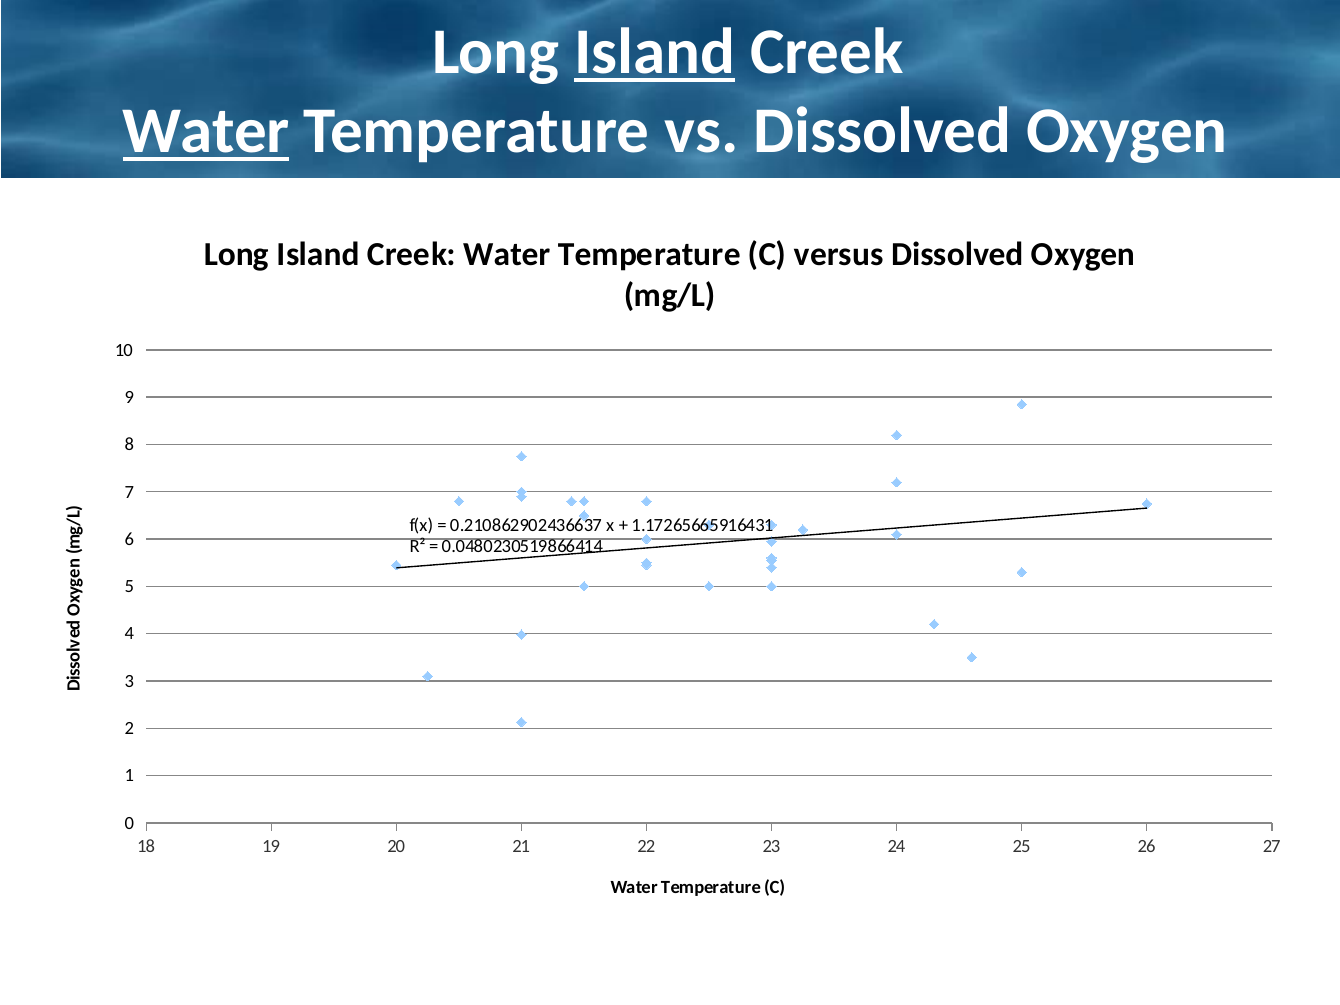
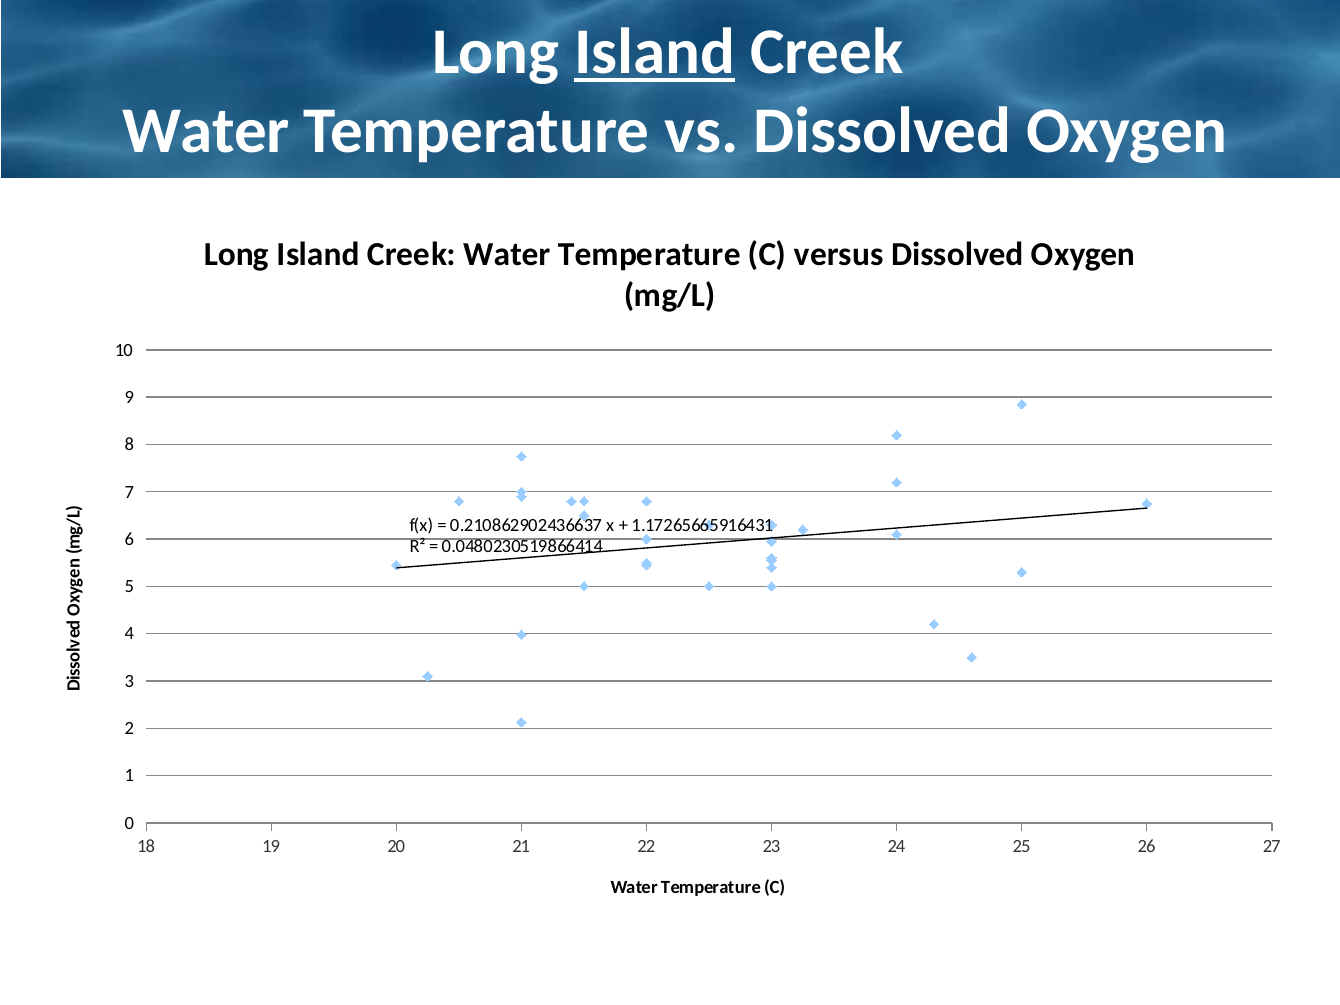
Water underline: present -> none (206, 131)
